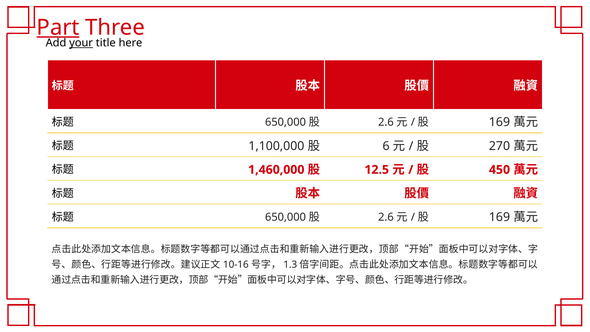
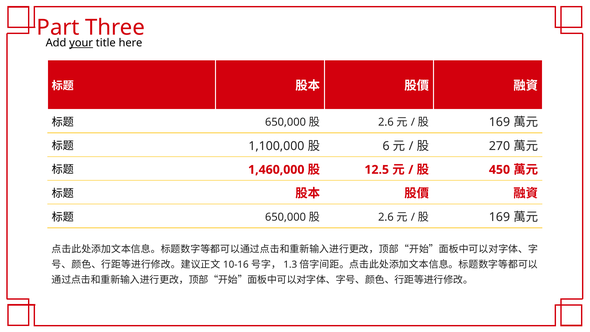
Part underline: present -> none (58, 27)
